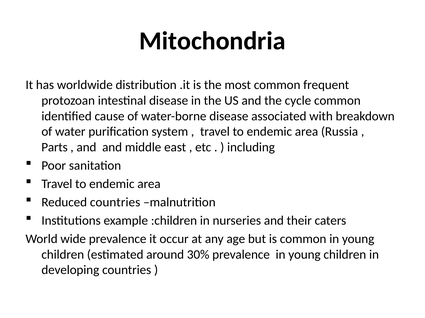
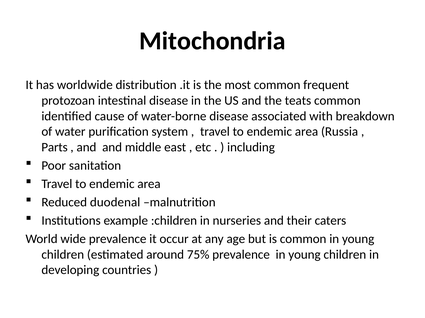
cycle: cycle -> teats (298, 101)
Reduced countries: countries -> duodenal (115, 203)
30%: 30% -> 75% (198, 255)
